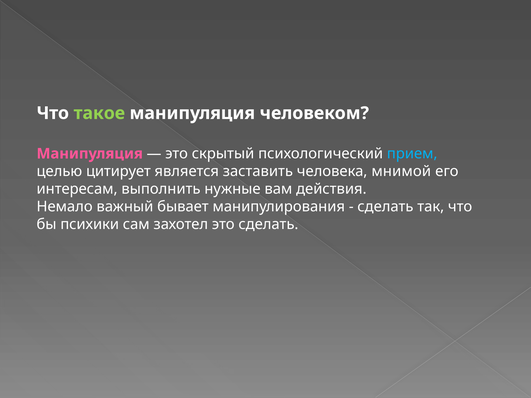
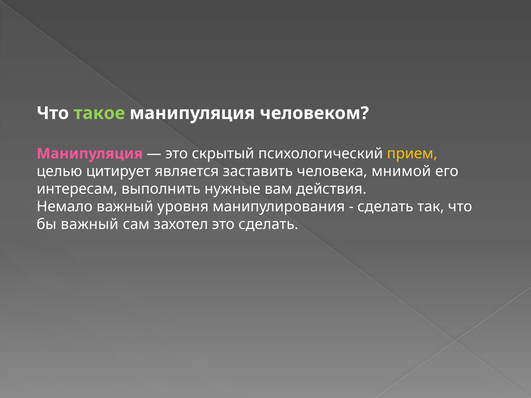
прием colour: light blue -> yellow (412, 154)
бывает: бывает -> уровня (183, 207)
бы психики: психики -> важный (90, 225)
